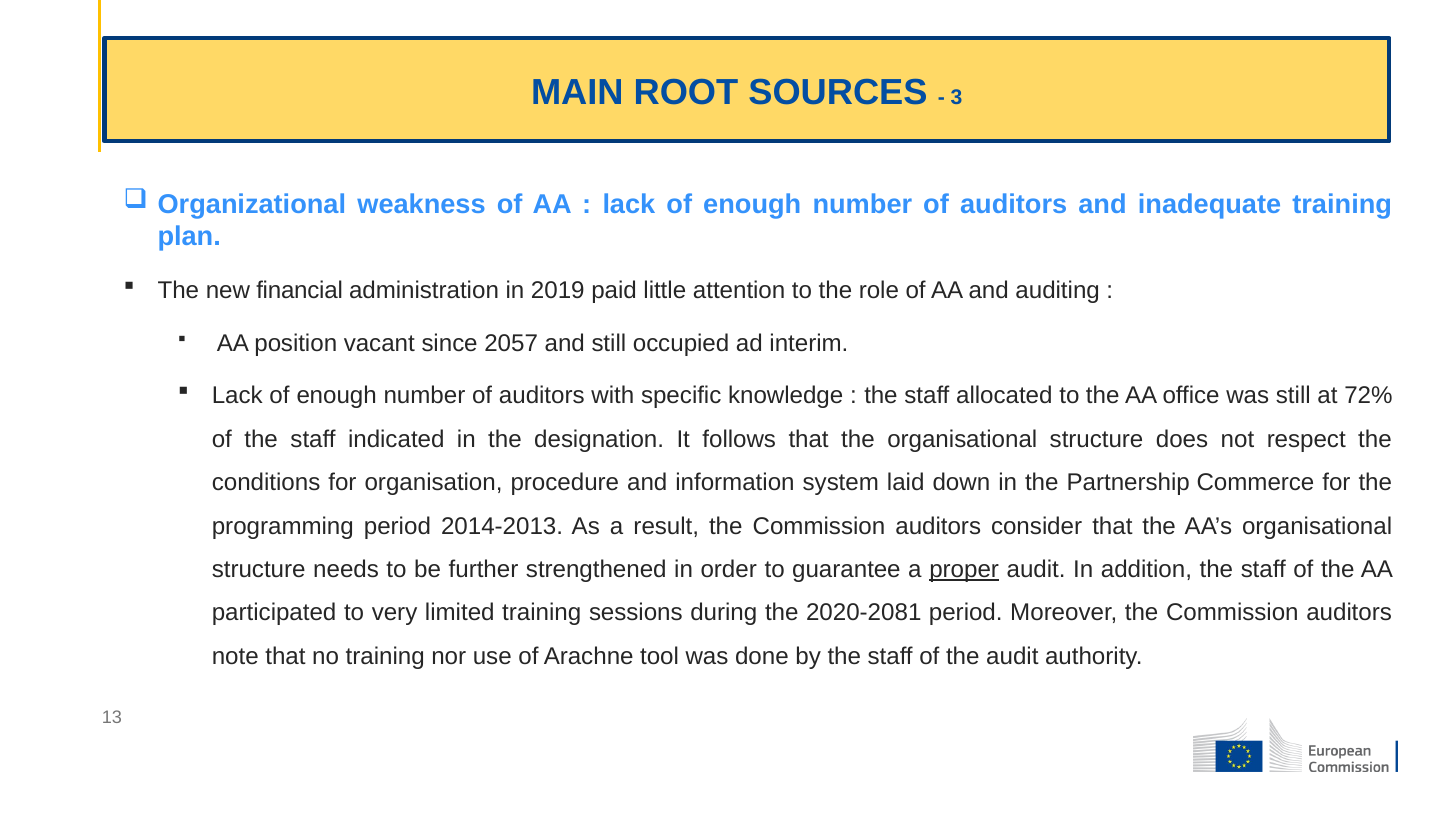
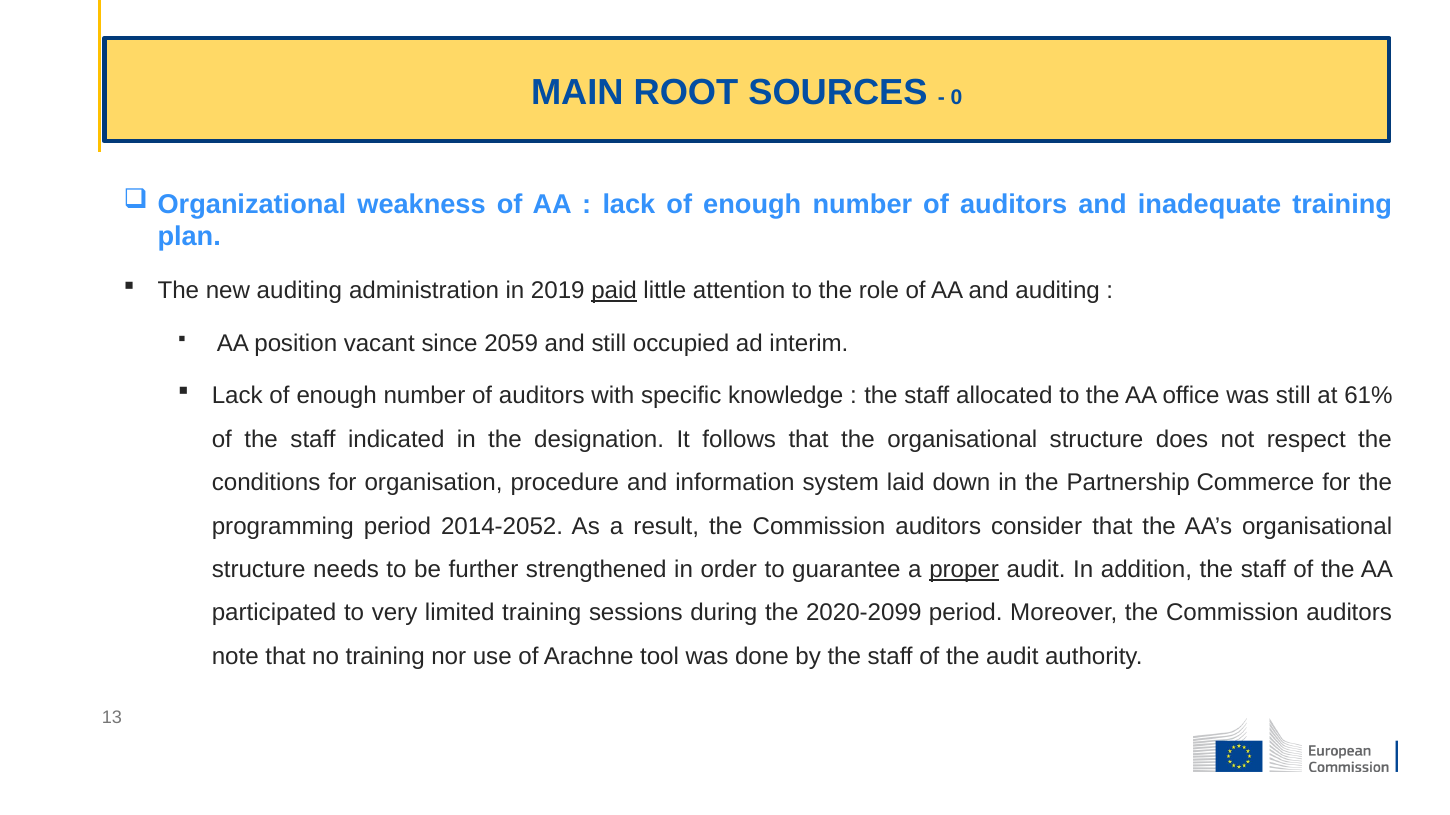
3: 3 -> 0 (957, 97)
new financial: financial -> auditing (299, 291)
paid underline: none -> present (614, 291)
2057: 2057 -> 2059 (511, 344)
72%: 72% -> 61% (1368, 396)
2014-2013: 2014-2013 -> 2014-2052 (502, 526)
2020-2081: 2020-2081 -> 2020-2099 (864, 613)
